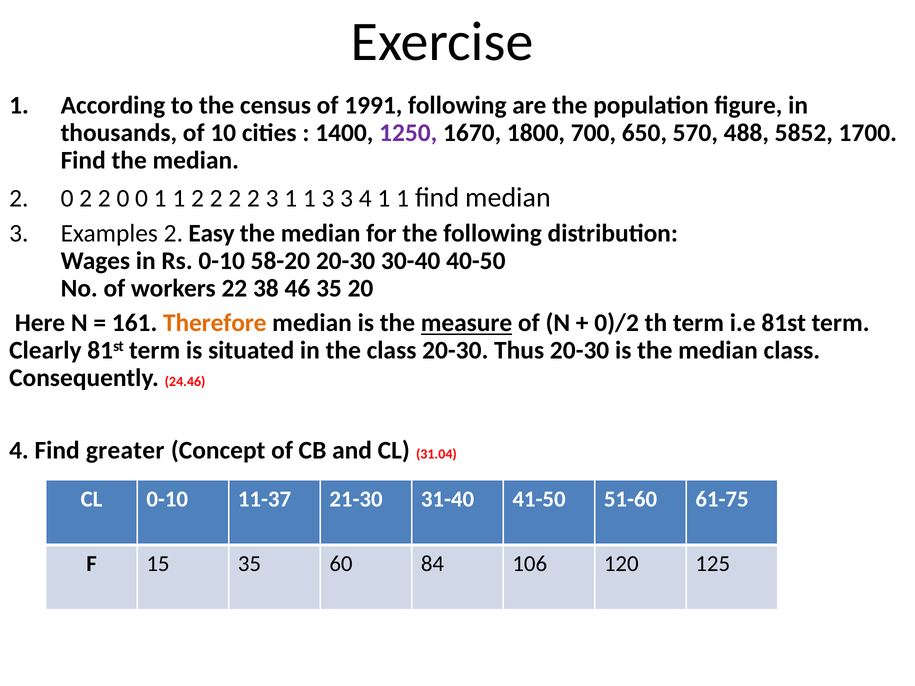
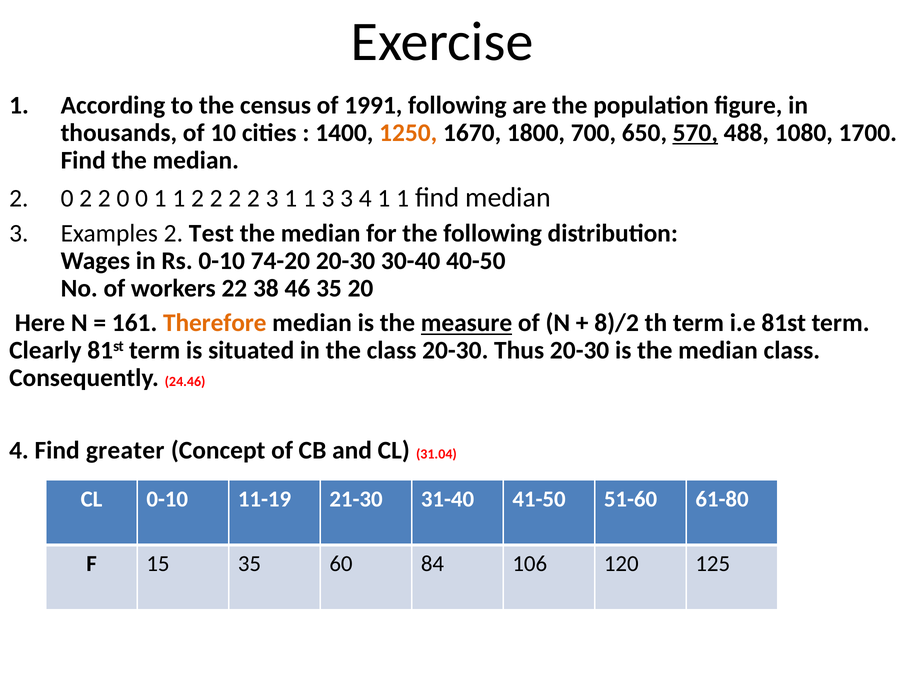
1250 colour: purple -> orange (408, 133)
570 underline: none -> present (695, 133)
5852: 5852 -> 1080 (804, 133)
Easy: Easy -> Test (211, 234)
58-20: 58-20 -> 74-20 (280, 261)
0)/2: 0)/2 -> 8)/2 (617, 323)
11-37: 11-37 -> 11-19 (265, 499)
61-75: 61-75 -> 61-80 (722, 499)
